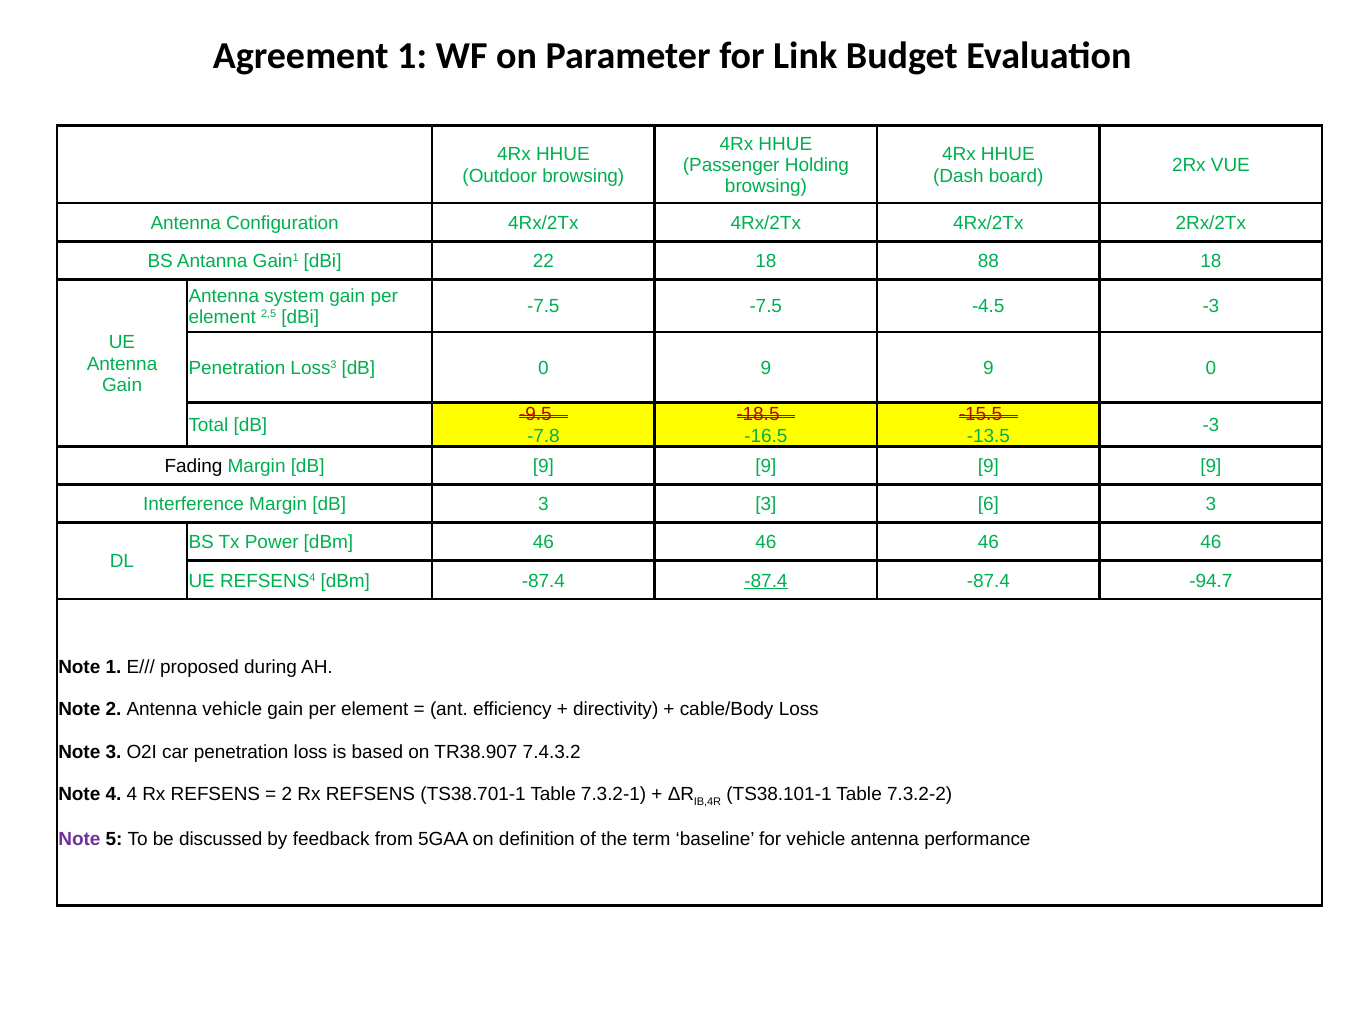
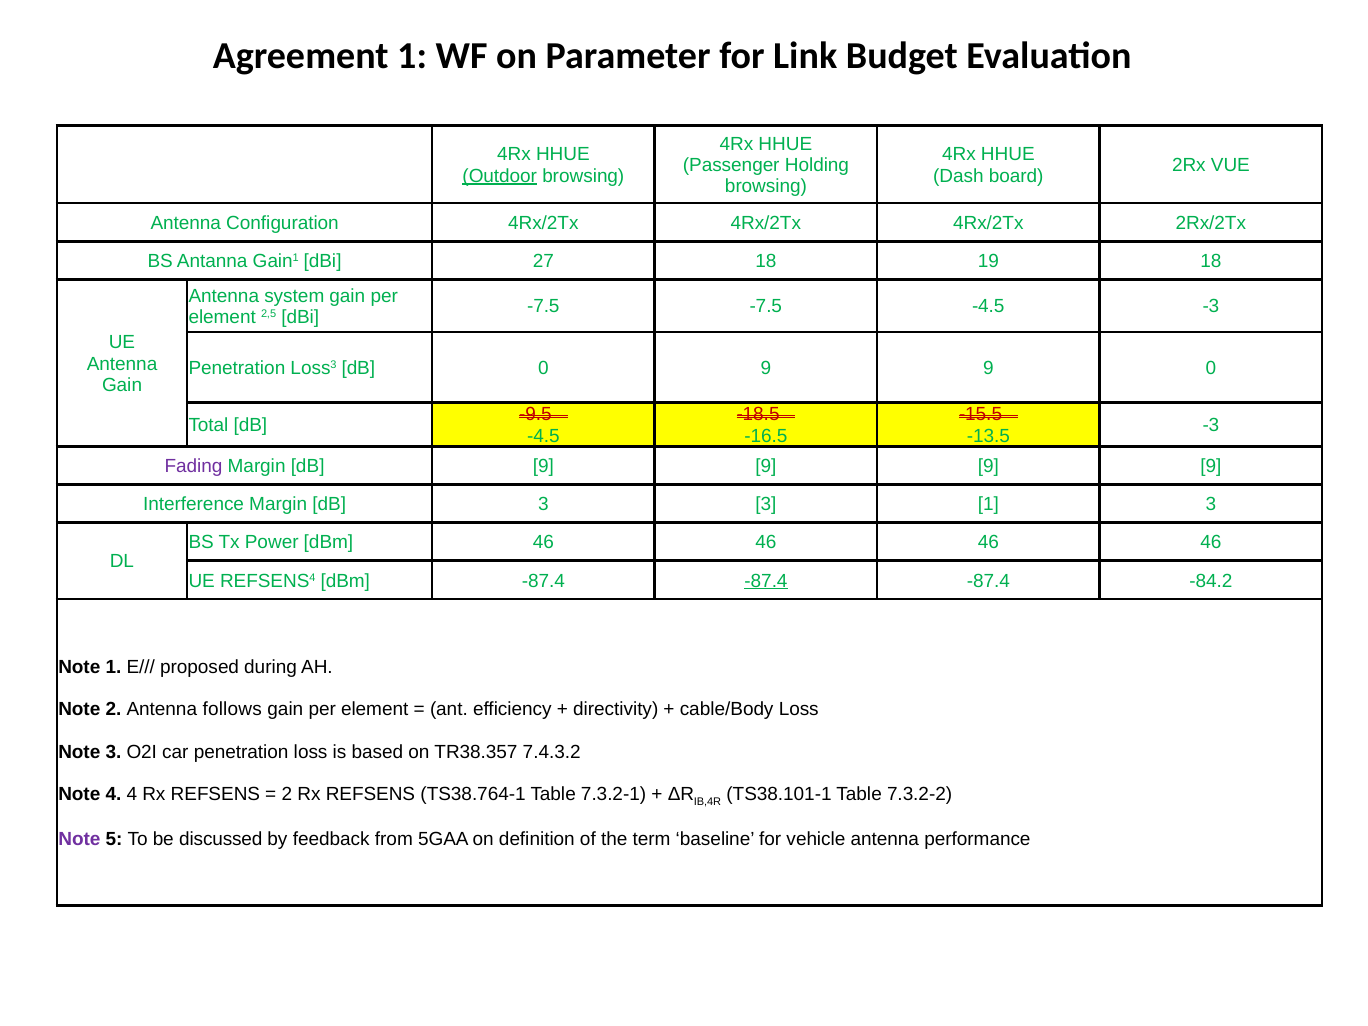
Outdoor underline: none -> present (500, 176)
22: 22 -> 27 (543, 261)
88: 88 -> 19 (988, 261)
-7.8: -7.8 -> -4.5 (543, 436)
Fading colour: black -> purple (194, 466)
3 6: 6 -> 1 (988, 504)
-94.7: -94.7 -> -84.2 (1211, 581)
Antenna vehicle: vehicle -> follows (232, 709)
TR38.907: TR38.907 -> TR38.357 (476, 752)
TS38.701-1: TS38.701-1 -> TS38.764-1 (473, 794)
